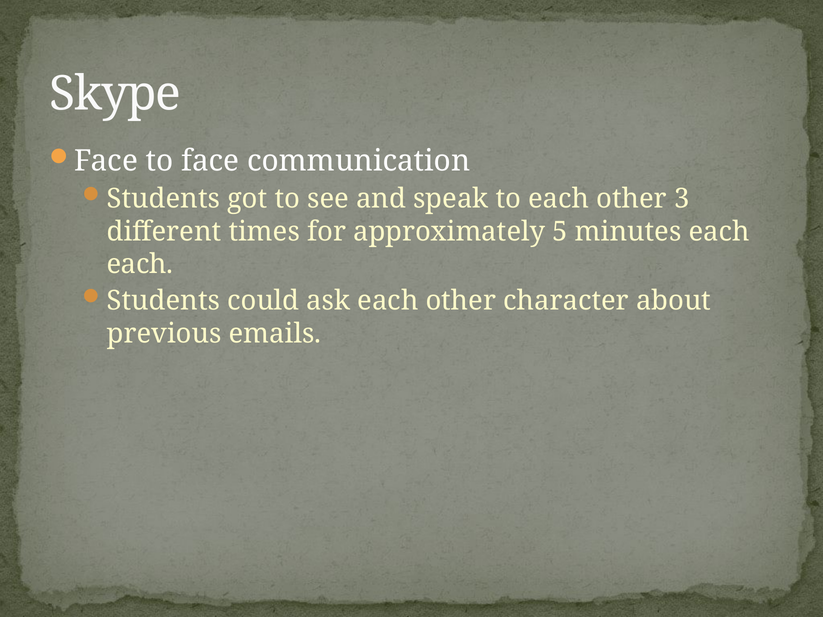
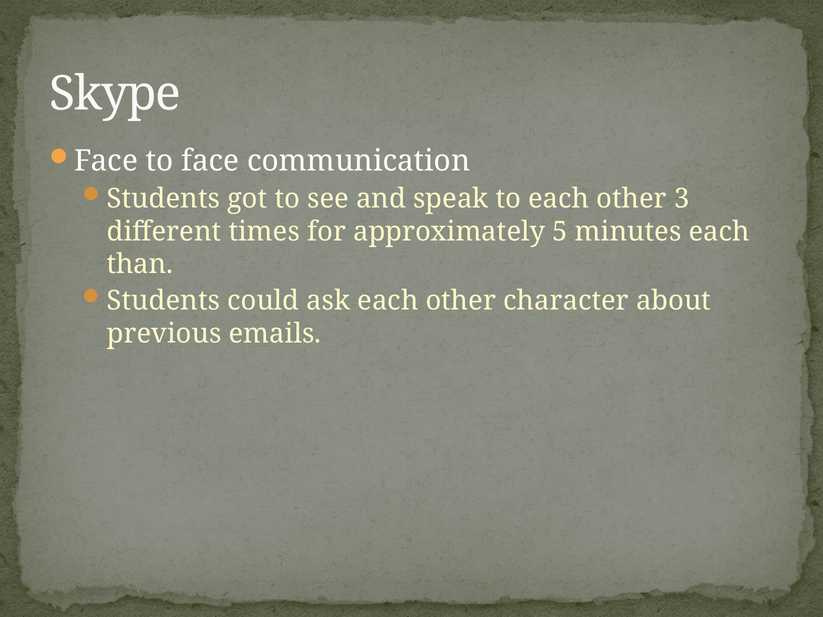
each: each -> than (140, 265)
